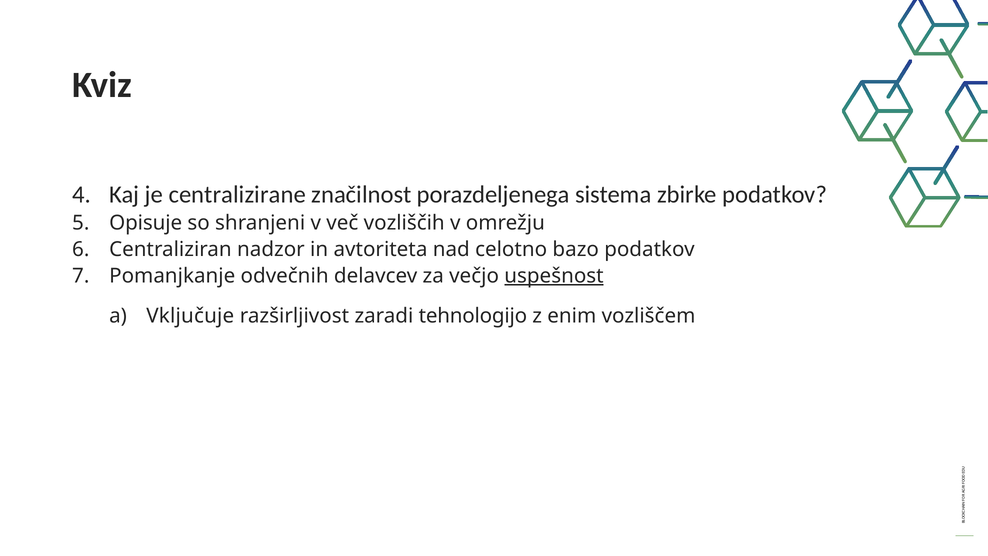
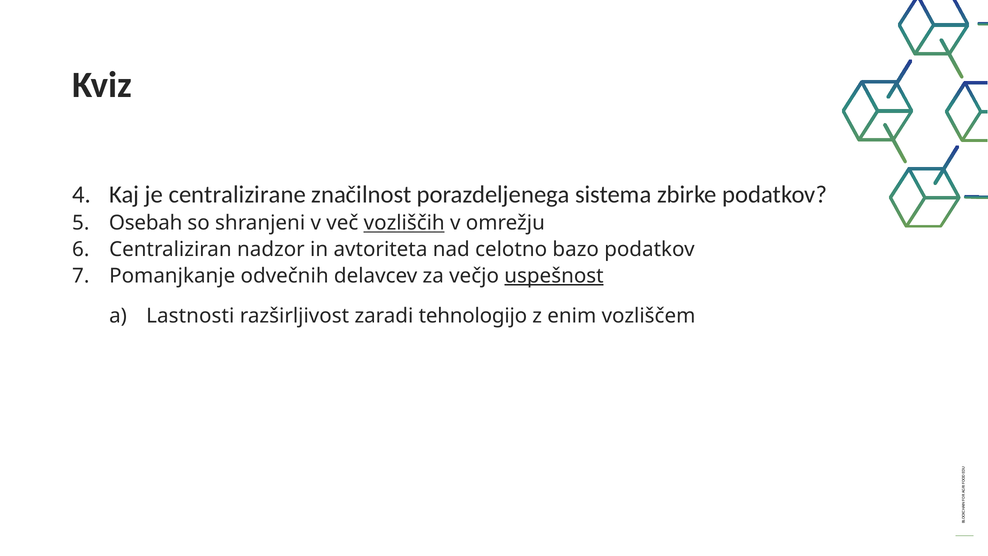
Opisuje: Opisuje -> Osebah (146, 223)
vozliščih underline: none -> present (404, 223)
Vključuje: Vključuje -> Lastnosti (190, 316)
